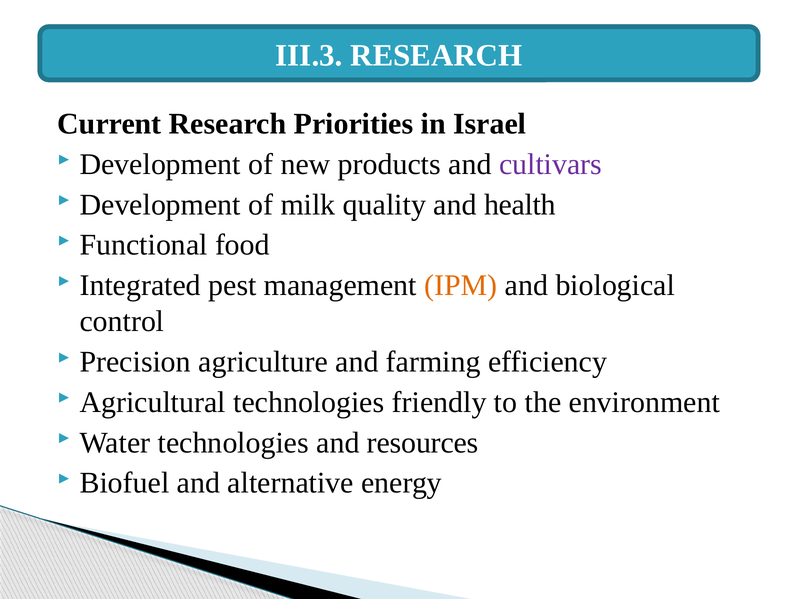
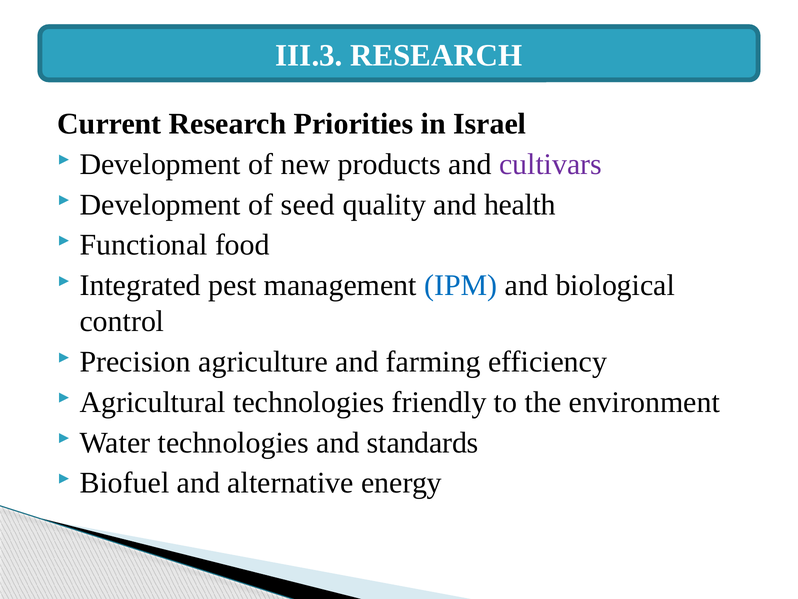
milk: milk -> seed (308, 204)
IPM colour: orange -> blue (461, 285)
resources: resources -> standards (423, 442)
